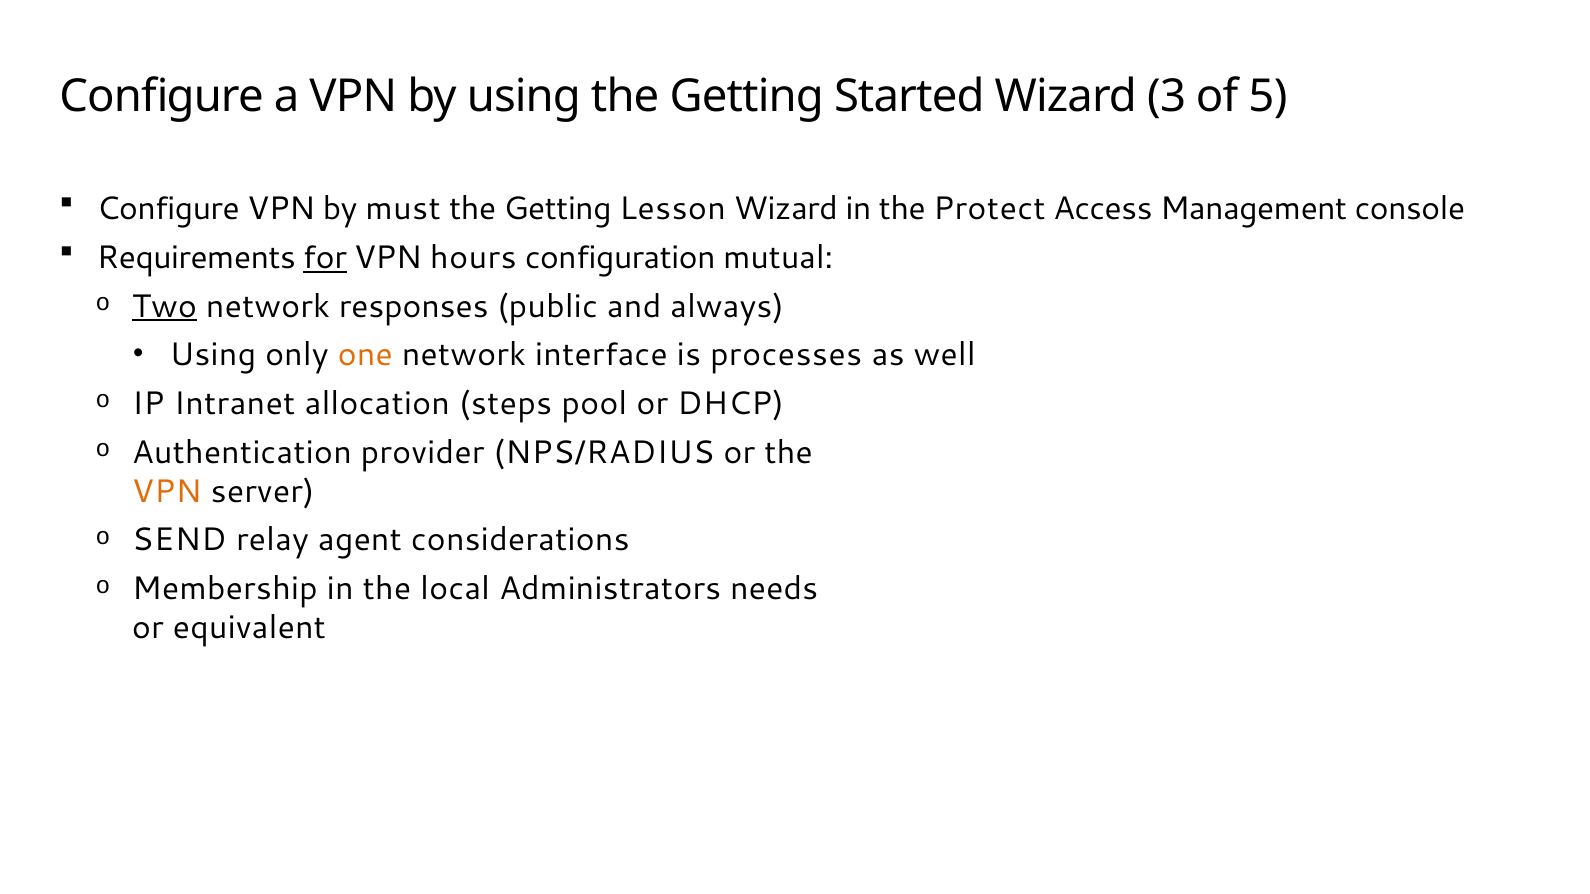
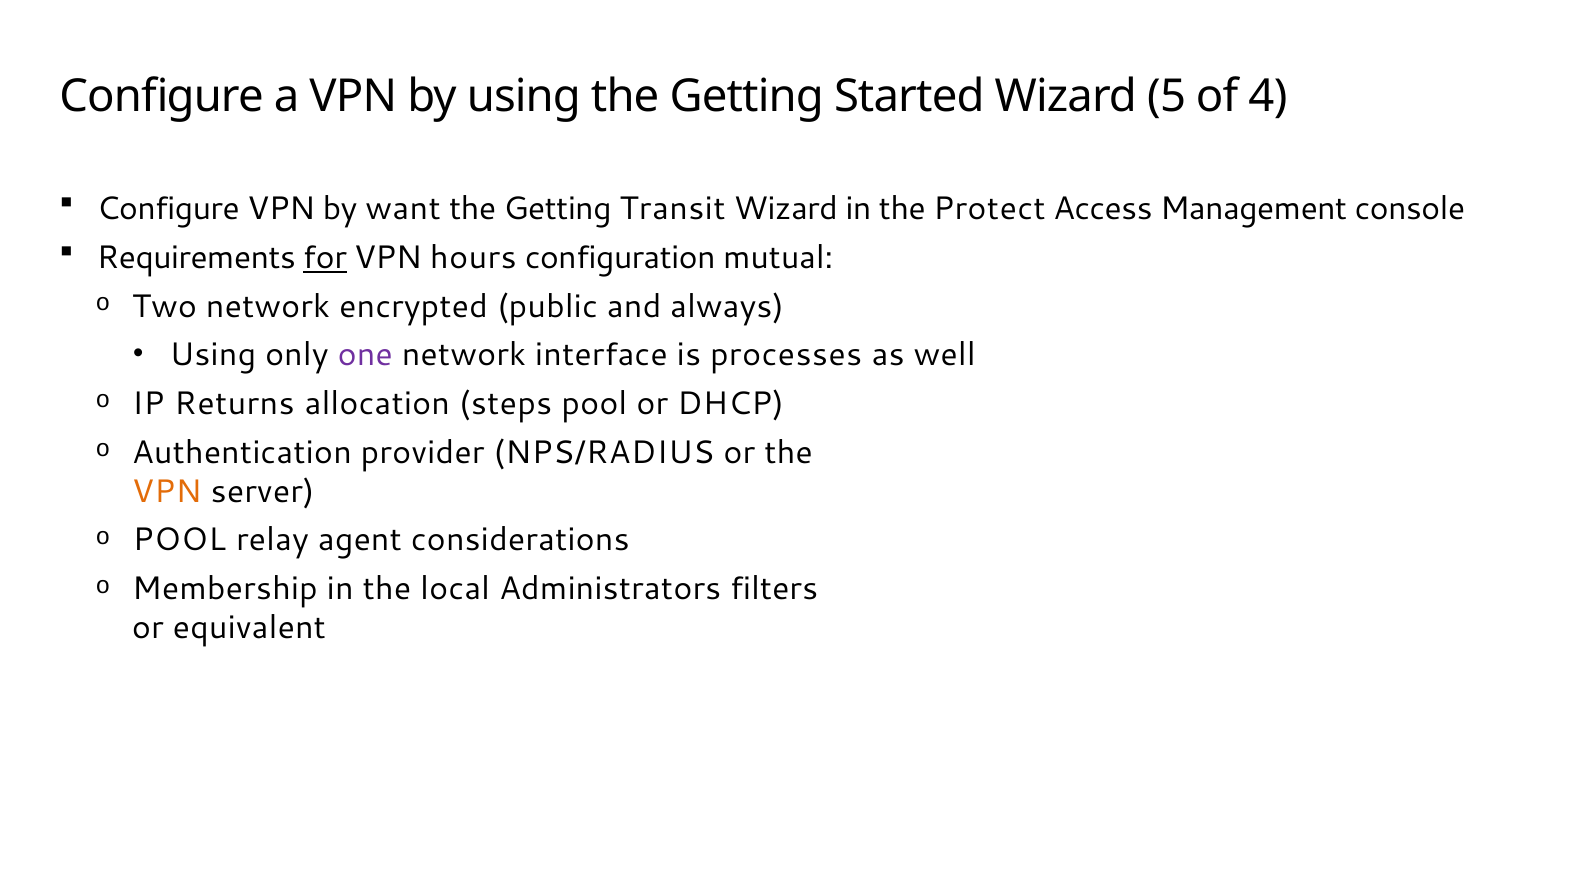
3: 3 -> 5 (1167, 97)
5: 5 -> 4 (1268, 97)
must: must -> want (403, 209)
Lesson: Lesson -> Transit (673, 209)
Two underline: present -> none (165, 306)
responses: responses -> encrypted (414, 306)
one colour: orange -> purple (365, 355)
Intranet: Intranet -> Returns (234, 404)
SEND: SEND -> POOL (179, 540)
needs: needs -> filters (774, 589)
